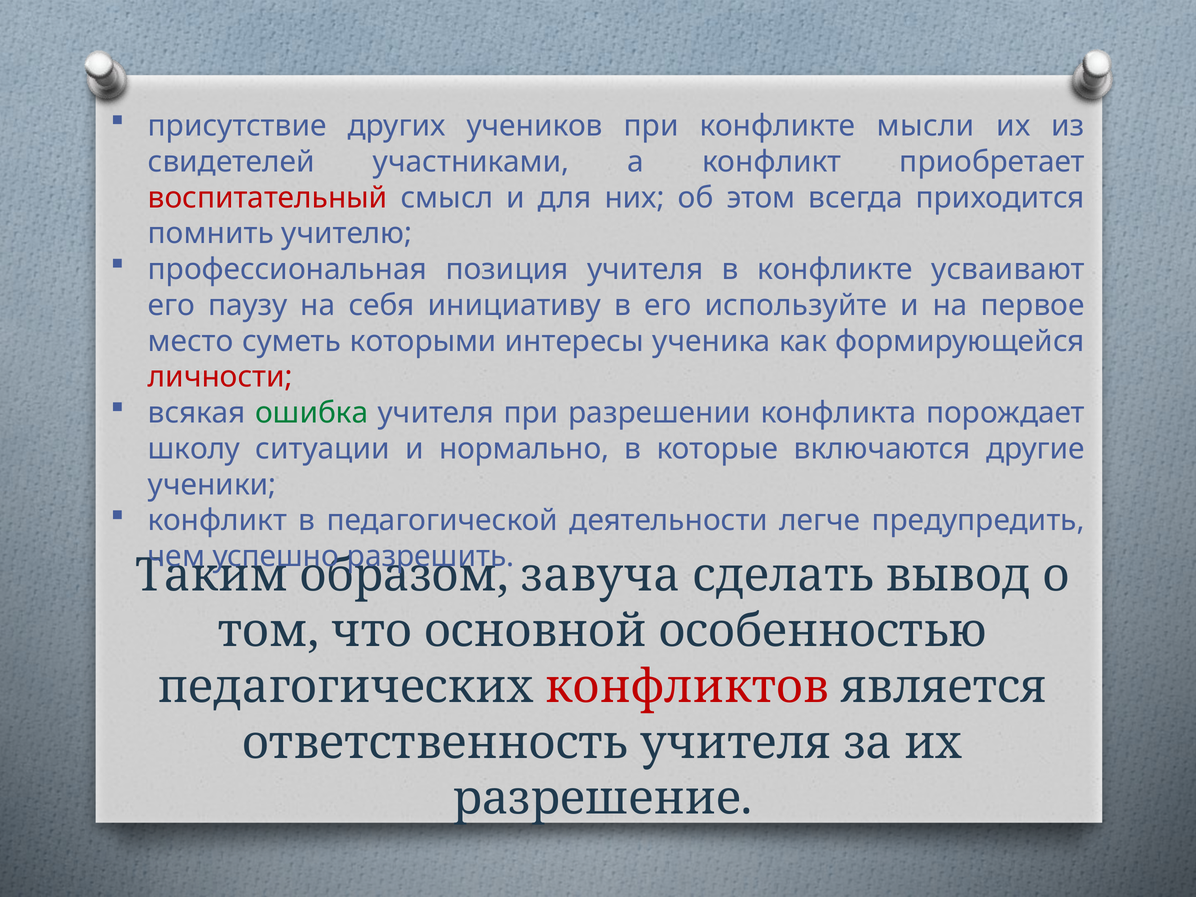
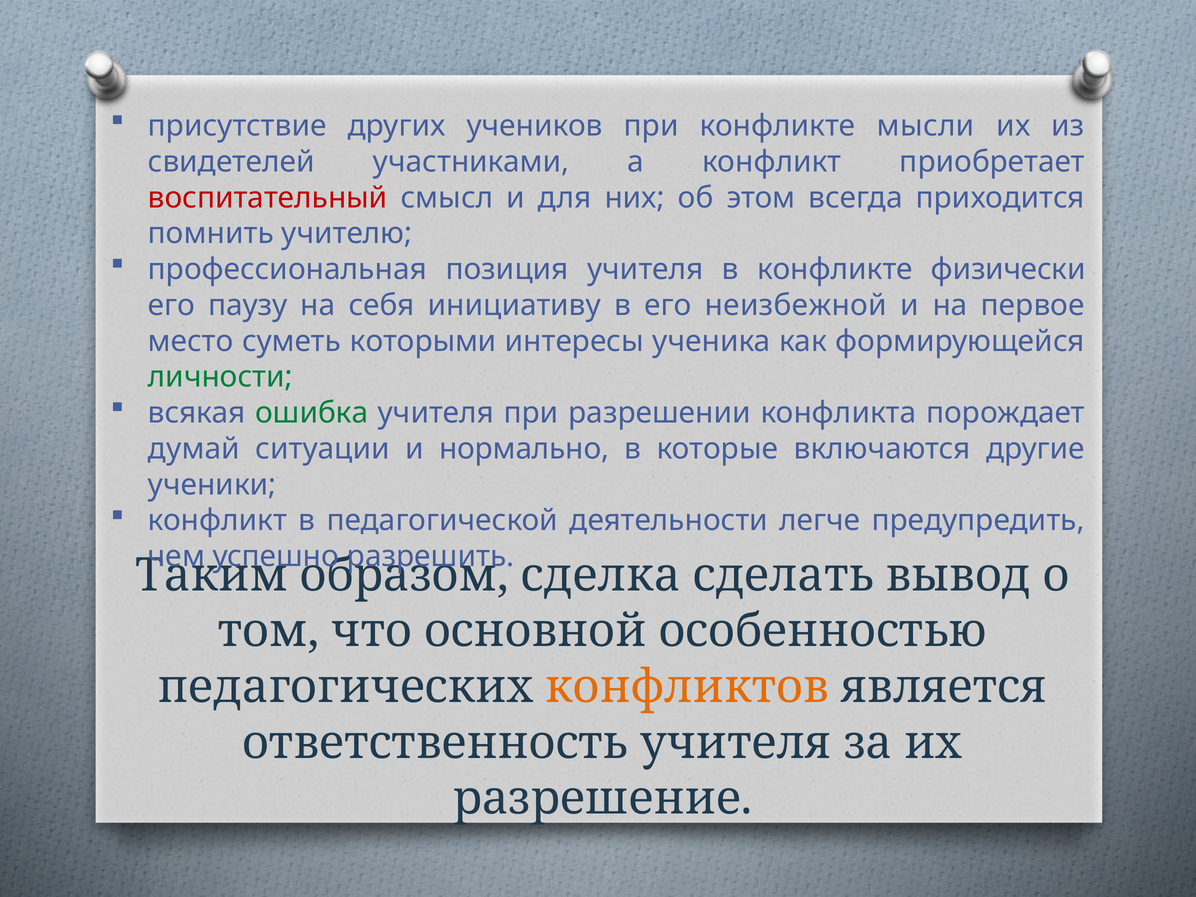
усваивают: усваивают -> физически (1008, 269)
используйте: используйте -> неизбежной (796, 305)
личности colour: red -> green (220, 377)
школу: школу -> думай (194, 449)
завуча: завуча -> сделка (601, 575)
конфликтов colour: red -> orange (687, 687)
